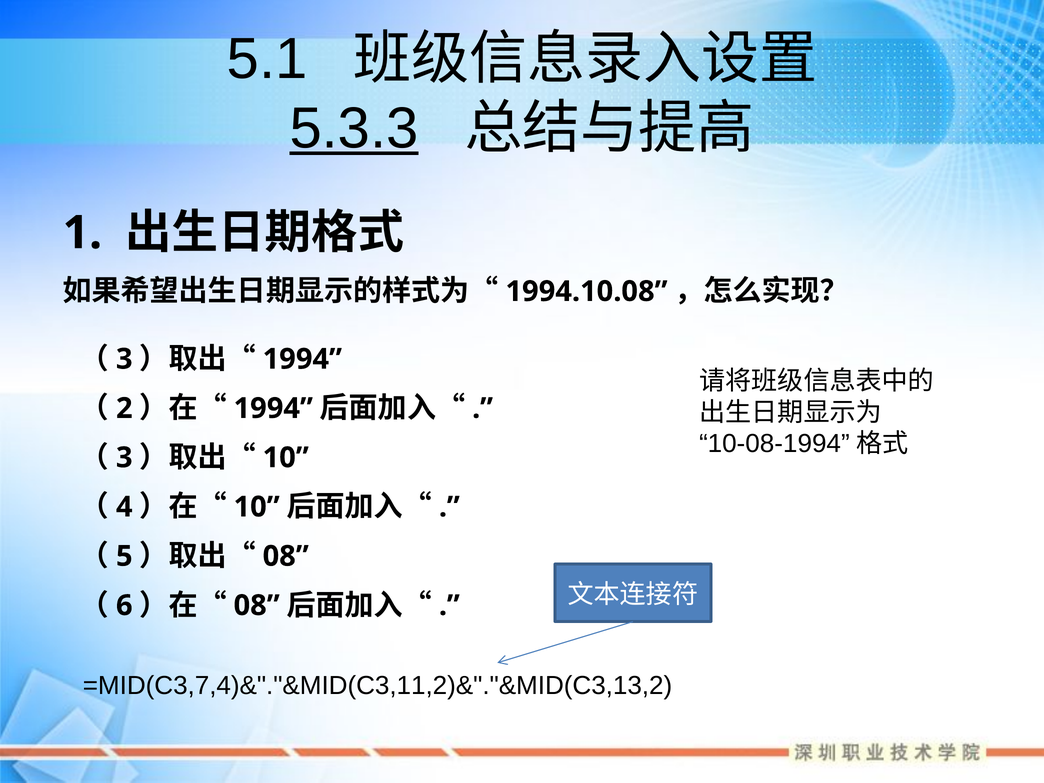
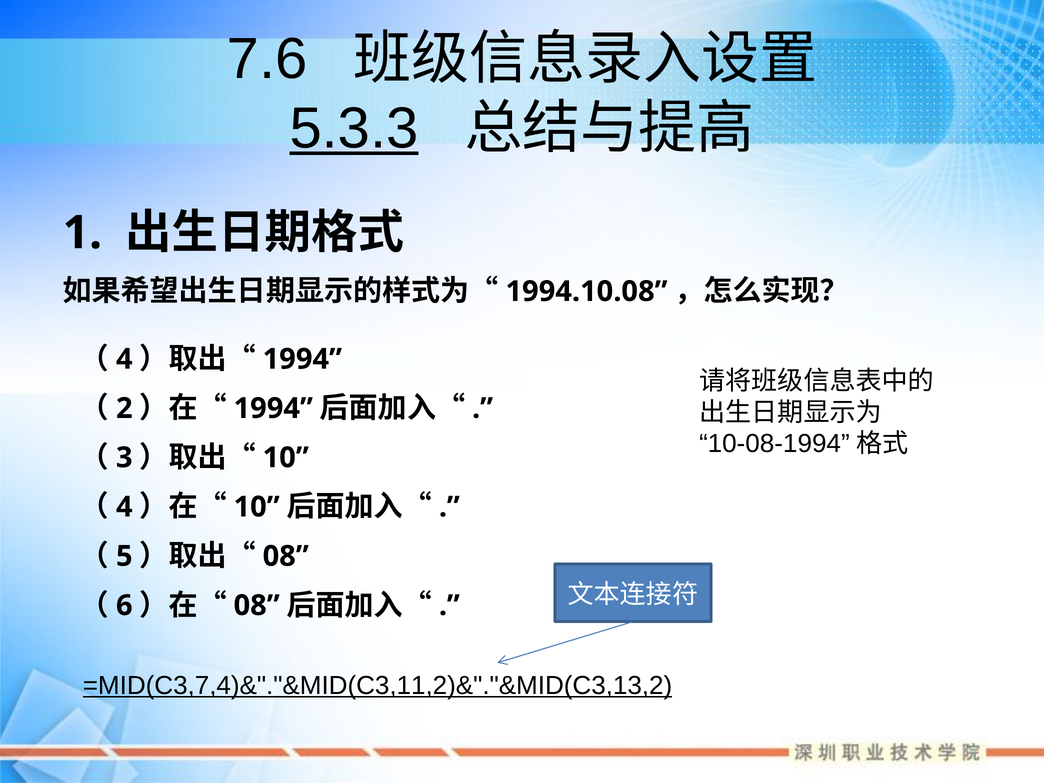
5.1: 5.1 -> 7.6 (267, 59)
3: 3 -> 4 (124, 359)
=MID(C3,7,4)&"."&MID(C3,11,2)&"."&MID(C3,13,2 underline: none -> present (378, 685)
